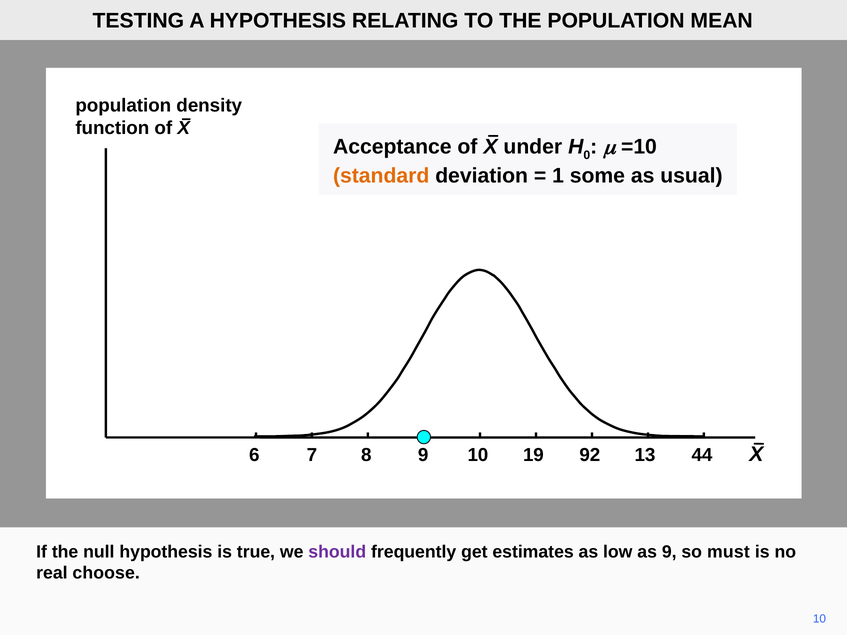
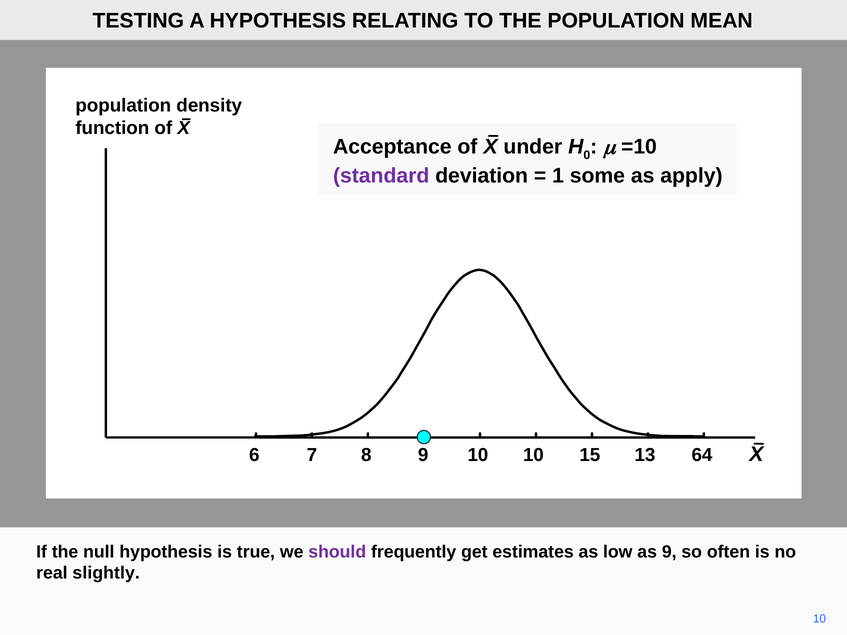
standard colour: orange -> purple (381, 176)
usual: usual -> apply (691, 176)
10 19: 19 -> 10 (533, 455)
92: 92 -> 15 (590, 455)
44: 44 -> 64 (702, 455)
must: must -> often (729, 552)
choose: choose -> slightly (106, 573)
